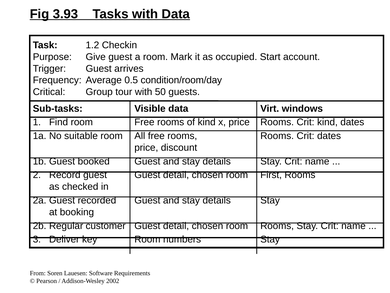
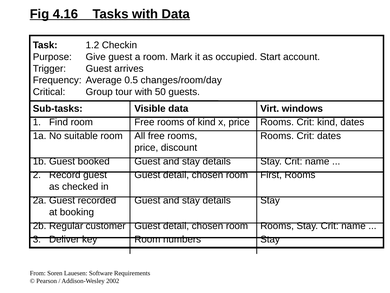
3.93: 3.93 -> 4.16 (66, 14)
condition/room/day: condition/room/day -> changes/room/day (181, 80)
